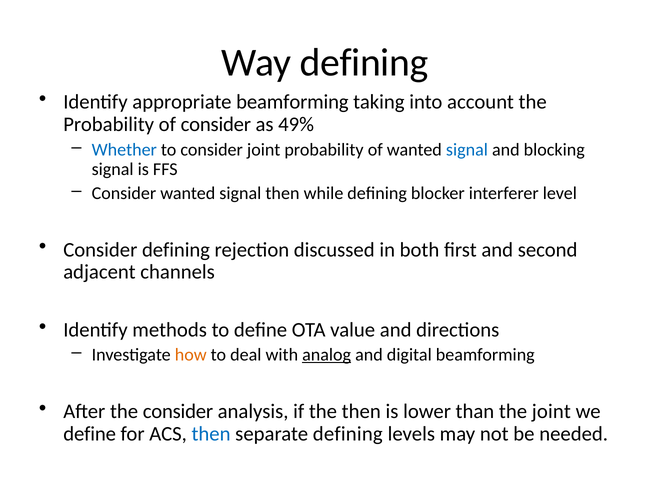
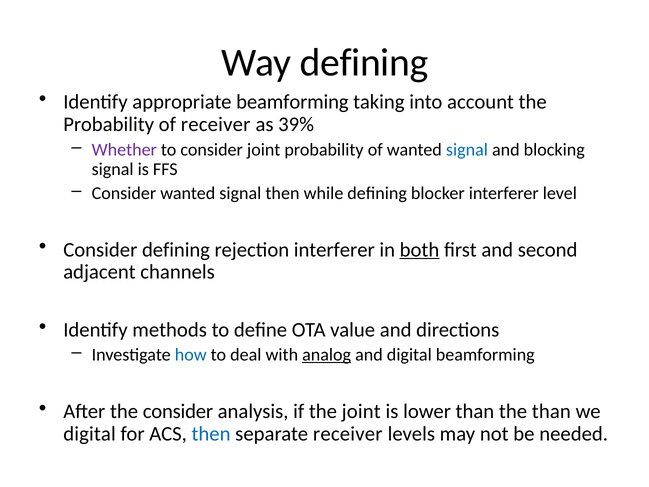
of consider: consider -> receiver (216, 124)
49%: 49% -> 39% (296, 124)
Whether colour: blue -> purple (124, 150)
rejection discussed: discussed -> interferer (334, 250)
both underline: none -> present (419, 250)
how colour: orange -> blue (191, 355)
the then: then -> joint (361, 411)
the joint: joint -> than (551, 411)
define: define -> digital (90, 434)
separate defining: defining -> receiver (348, 434)
